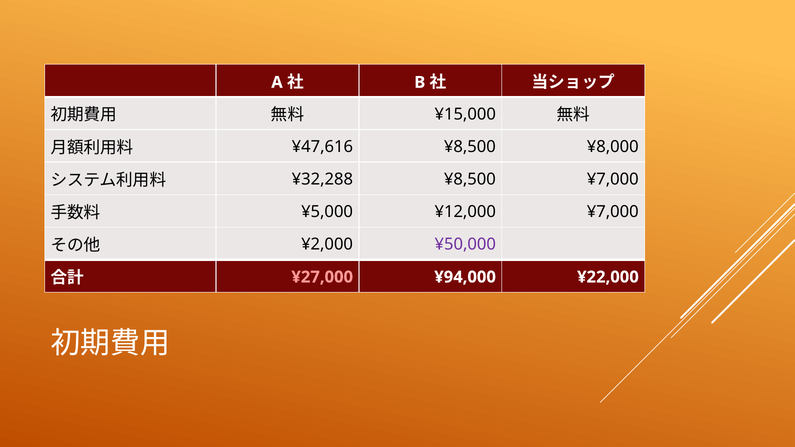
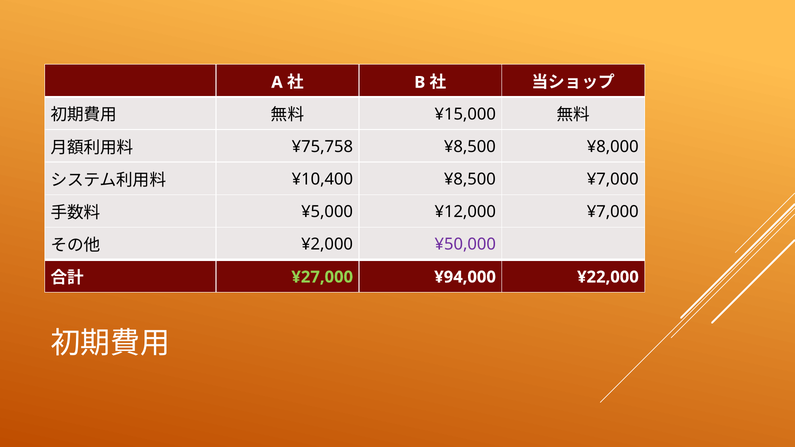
¥47,616: ¥47,616 -> ¥75,758 (322, 147)
¥32,288: ¥32,288 -> ¥10,400 (322, 179)
¥27,000 colour: pink -> light green (322, 277)
